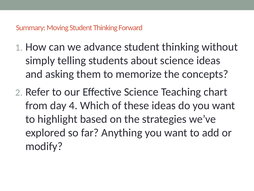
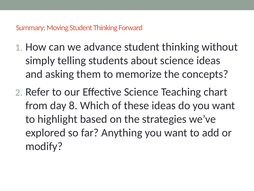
4: 4 -> 8 (73, 105)
